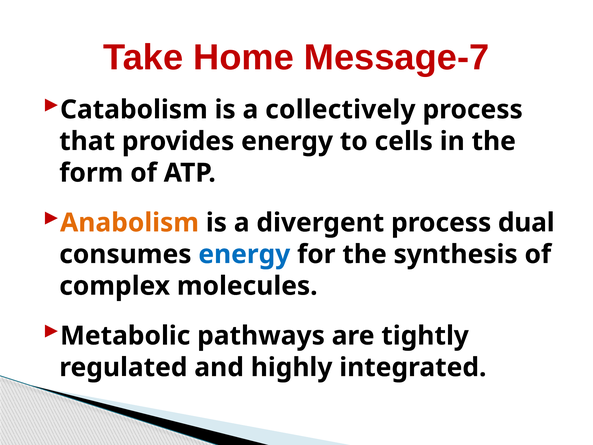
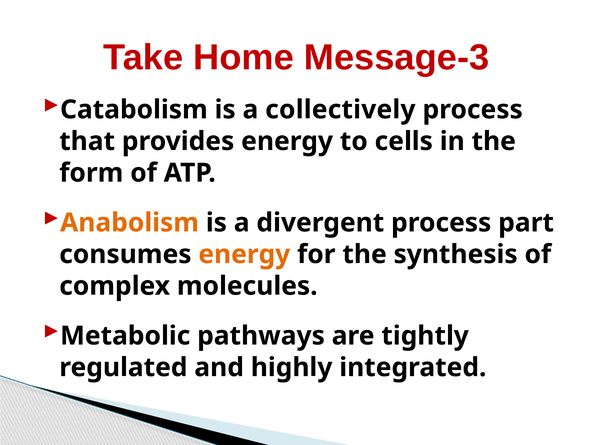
Message-7: Message-7 -> Message-3 (397, 57)
dual: dual -> part (526, 223)
energy colour: blue -> orange (244, 254)
